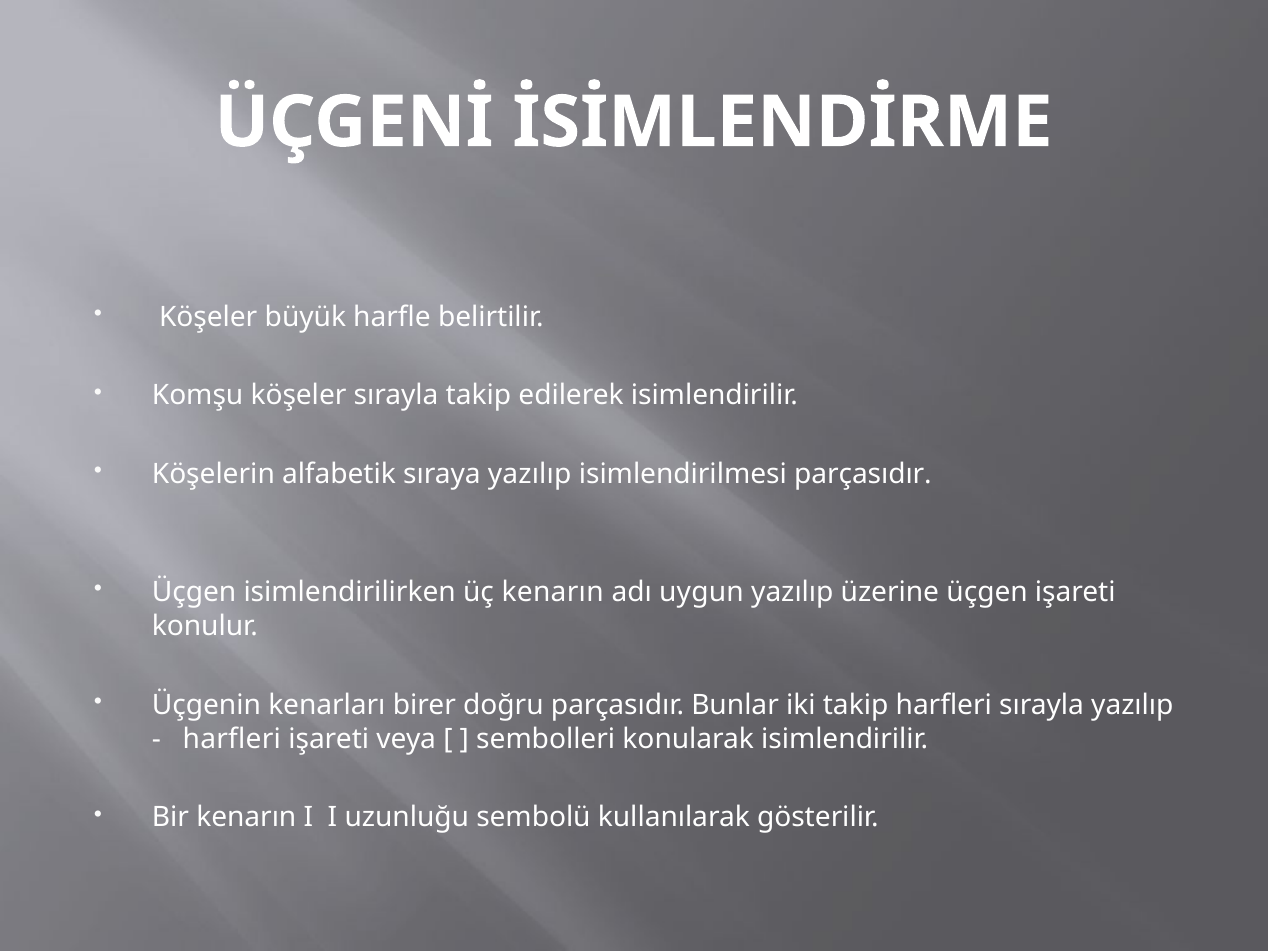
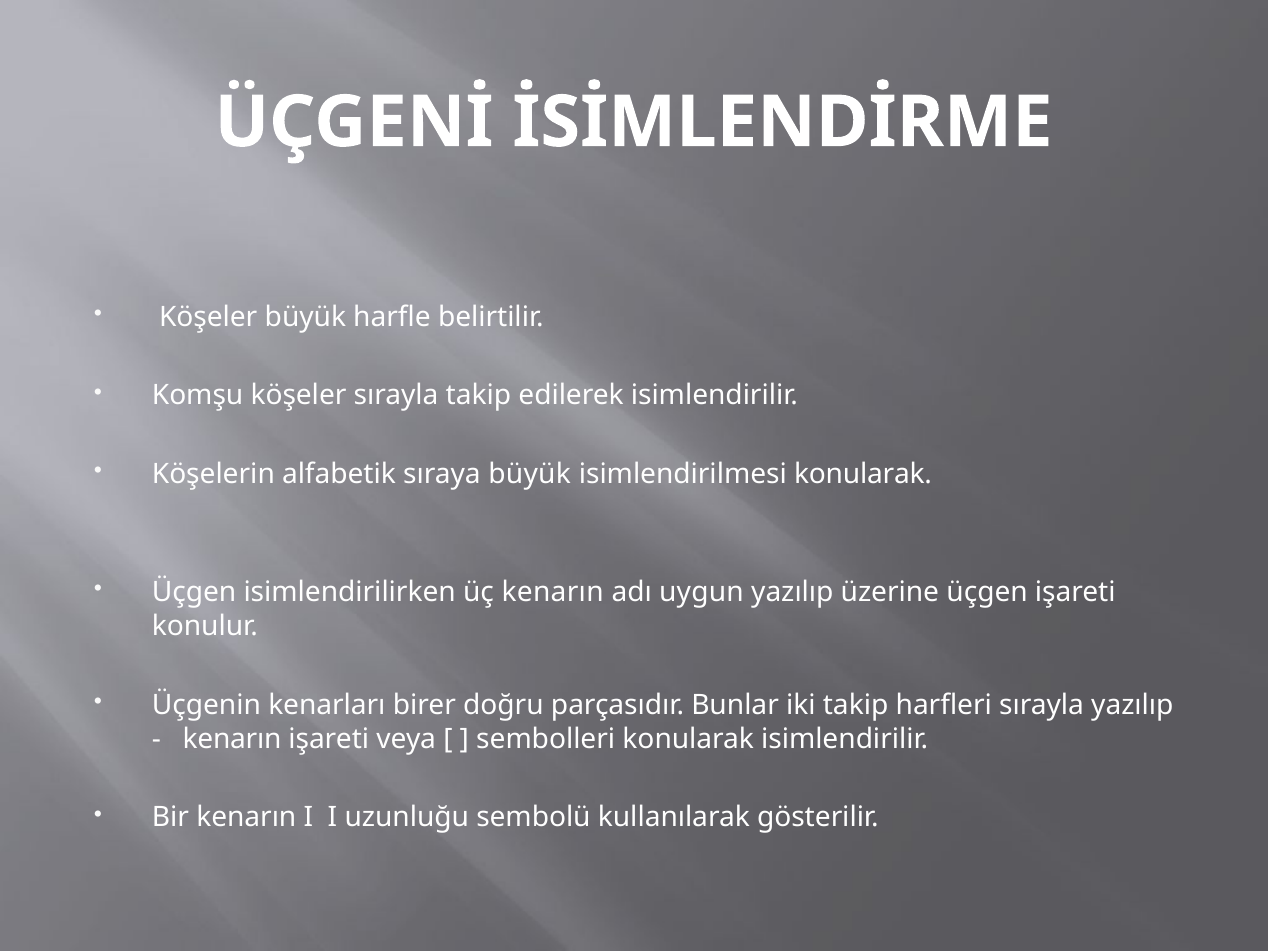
sıraya yazılıp: yazılıp -> büyük (530, 474)
isimlendirilmesi parçasıdır: parçasıdır -> konularak (863, 474)
harfleri: harfleri -> kenarın (232, 739)
